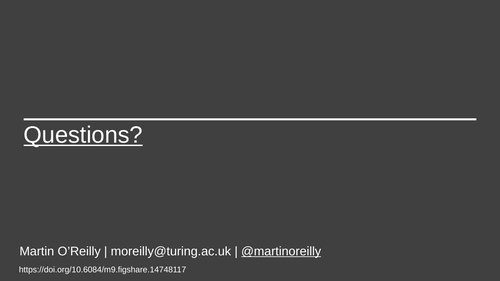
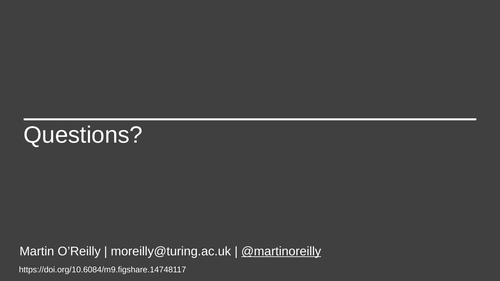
Questions underline: present -> none (83, 135)
